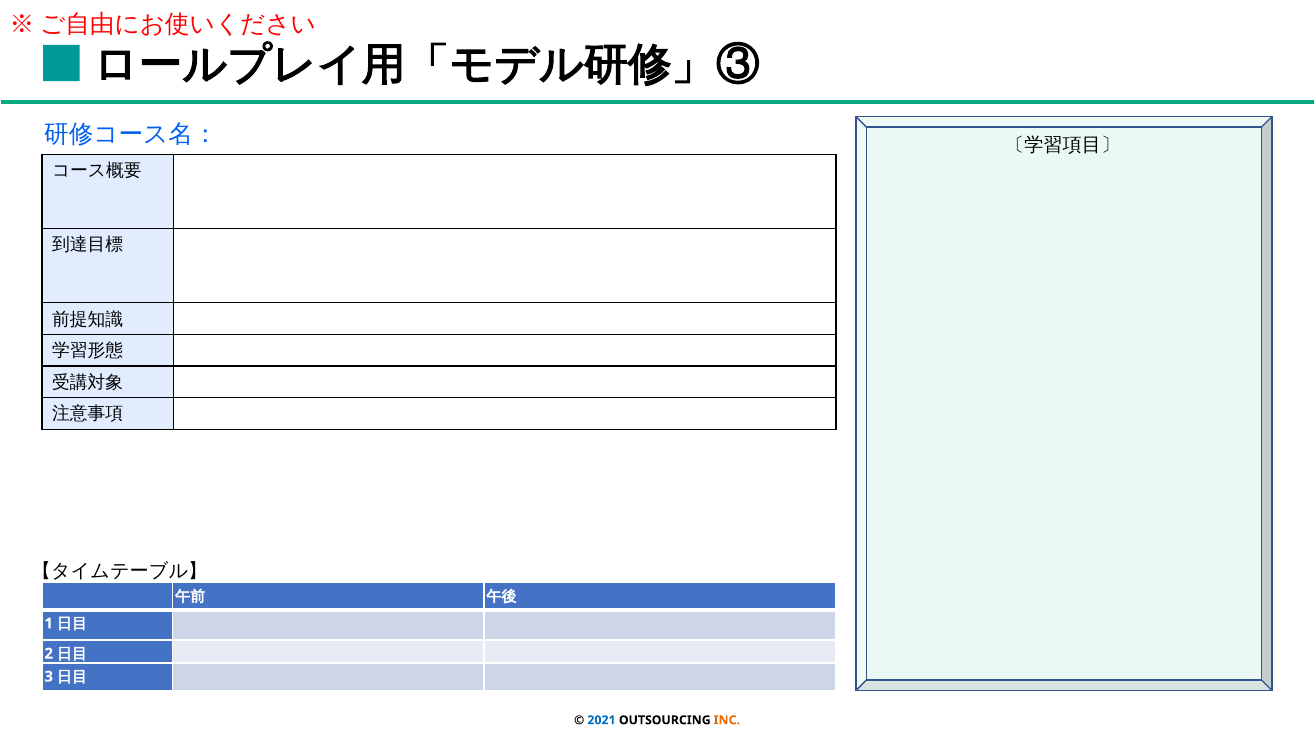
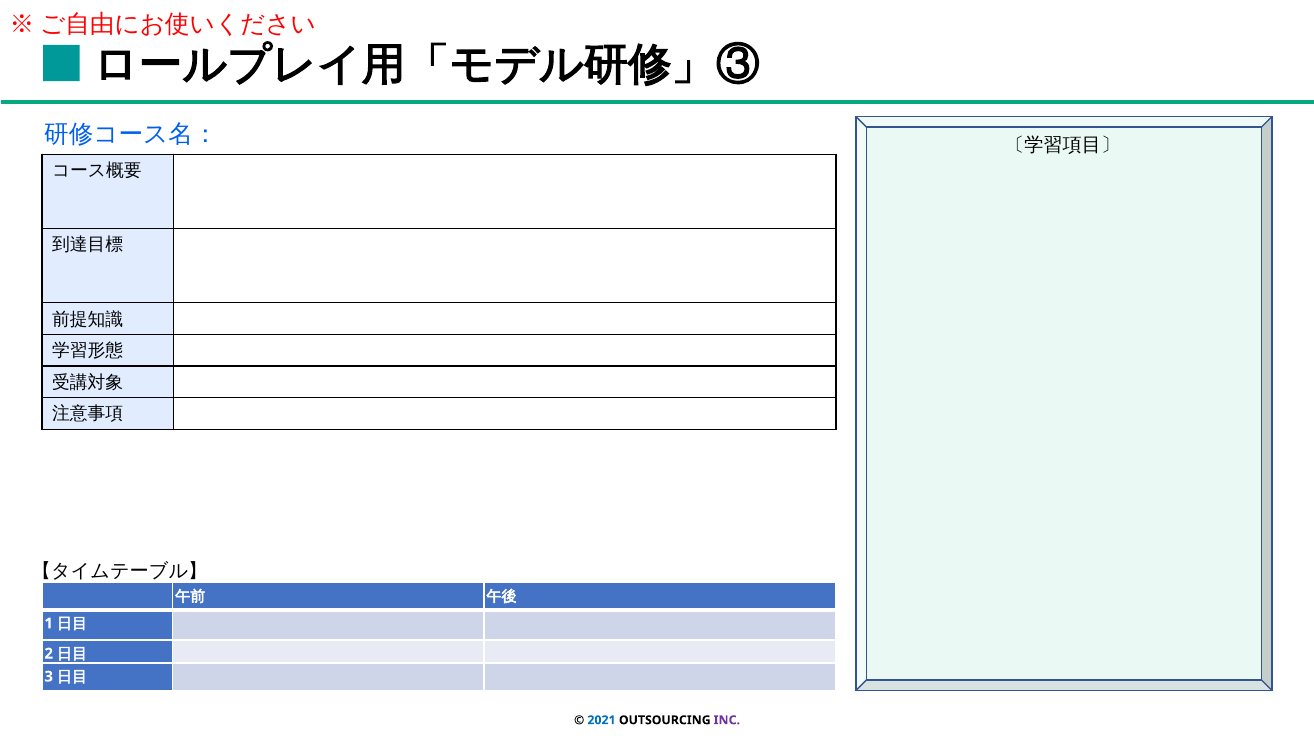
INC colour: orange -> purple (727, 720)
